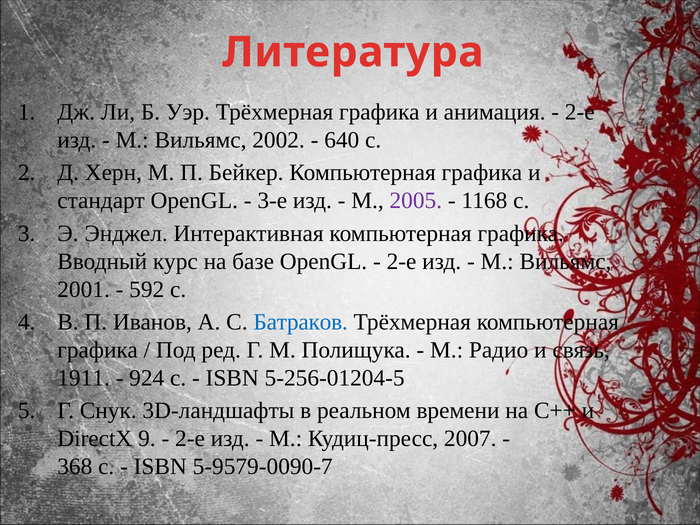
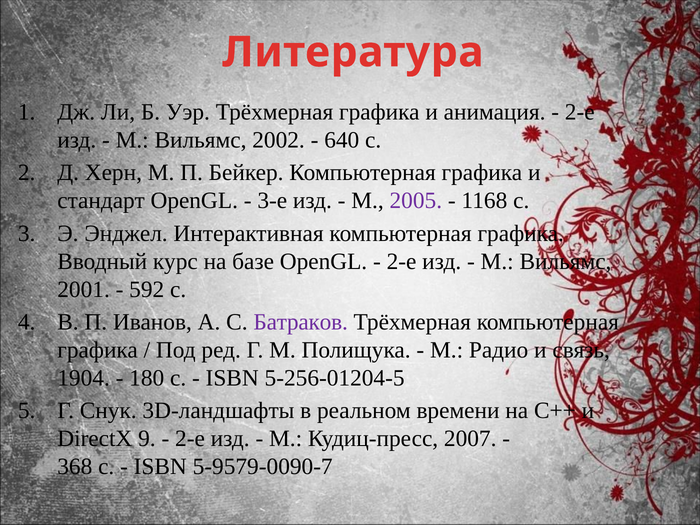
Батраков colour: blue -> purple (301, 322)
1911: 1911 -> 1904 (84, 378)
924: 924 -> 180 (147, 378)
